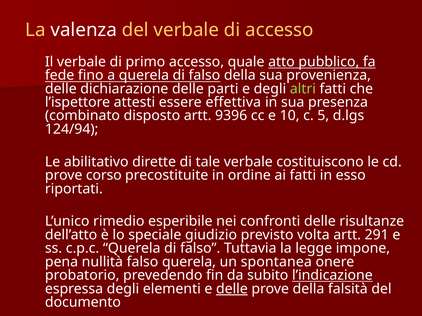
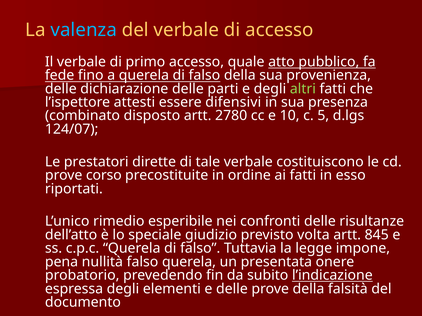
valenza colour: white -> light blue (84, 30)
effettiva: effettiva -> difensivi (233, 102)
9396: 9396 -> 2780 (231, 116)
124/94: 124/94 -> 124/07 (72, 129)
abilitativo: abilitativo -> prestatori (96, 162)
291: 291 -> 845 (377, 235)
spontanea: spontanea -> presentata (276, 262)
delle underline: present -> none (232, 289)
